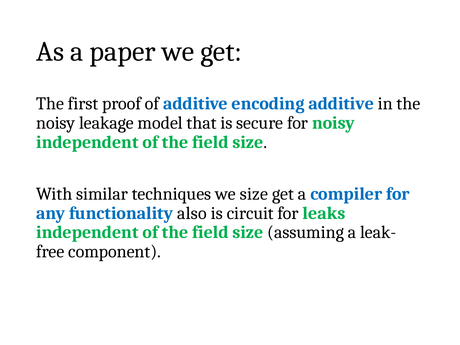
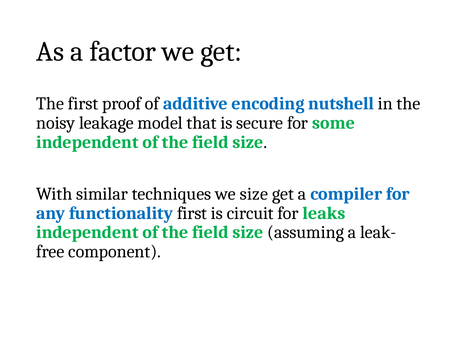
paper: paper -> factor (123, 52)
encoding additive: additive -> nutshell (341, 104)
for noisy: noisy -> some (334, 123)
functionality also: also -> first (192, 213)
